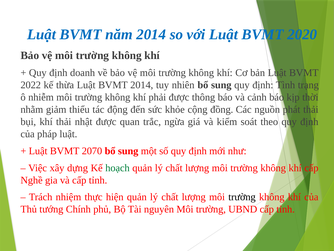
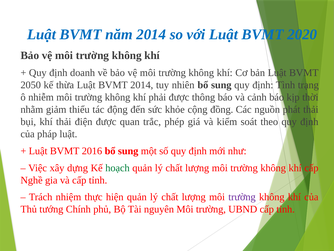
2022: 2022 -> 2050 (31, 85)
nhật: nhật -> điện (84, 122)
ngừa: ngừa -> phép (174, 122)
2070: 2070 -> 2016 (92, 151)
trường colour: black -> purple (242, 197)
